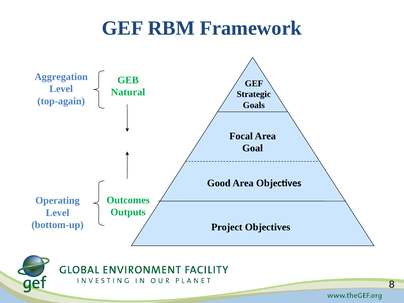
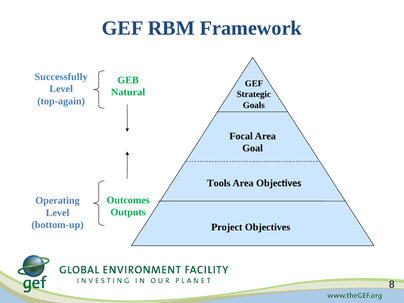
Aggregation: Aggregation -> Successfully (61, 77)
Good: Good -> Tools (219, 183)
